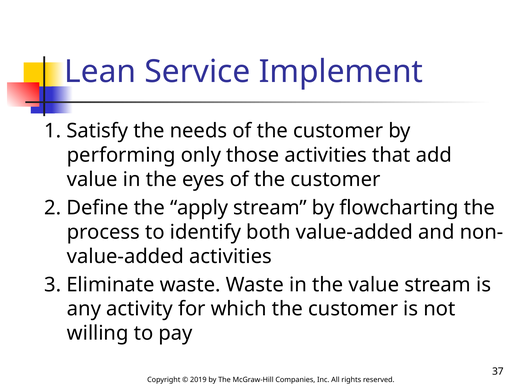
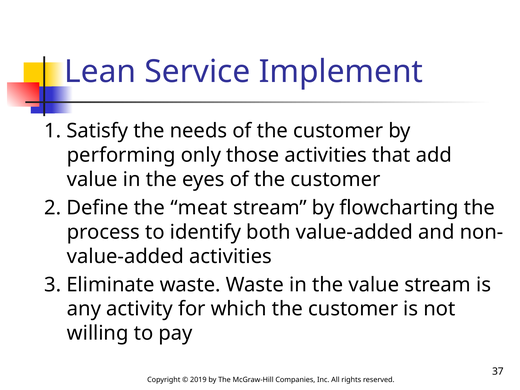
apply: apply -> meat (199, 208)
